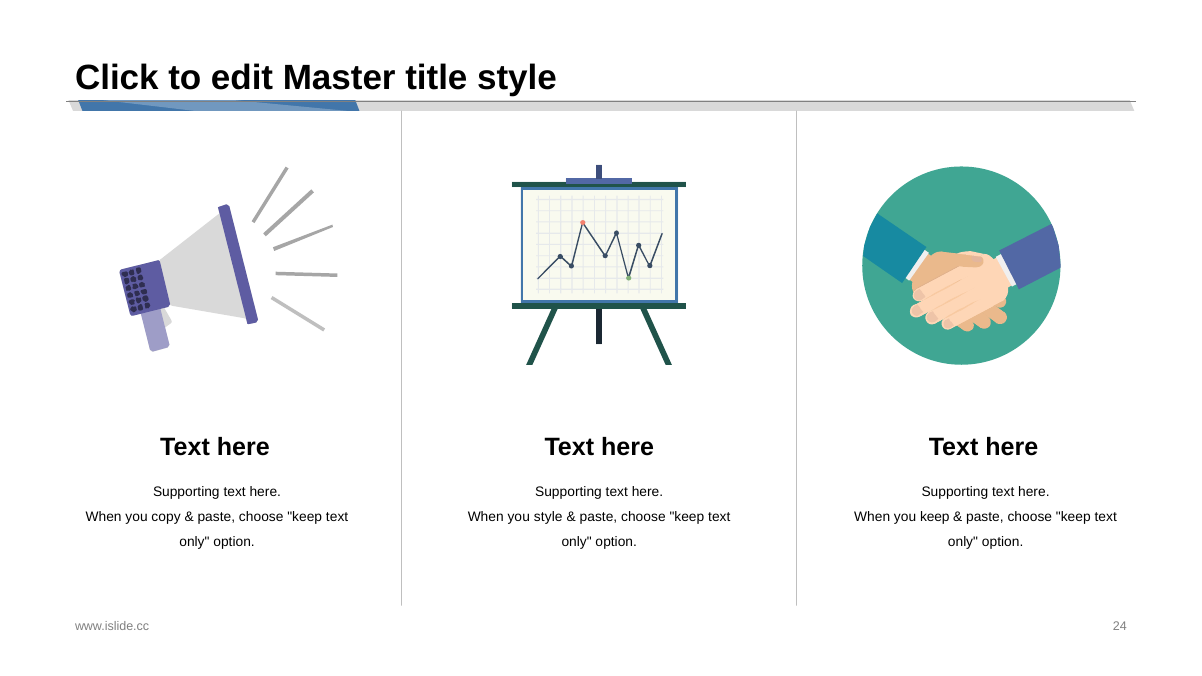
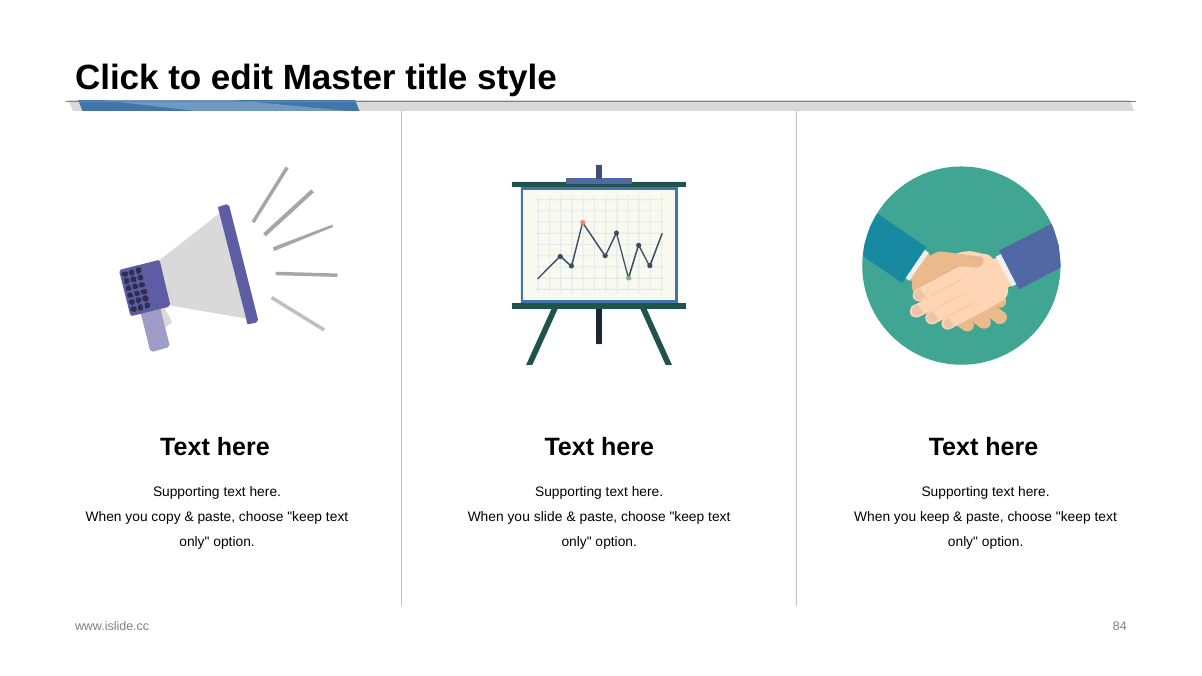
you style: style -> slide (548, 517)
24: 24 -> 84 (1120, 626)
